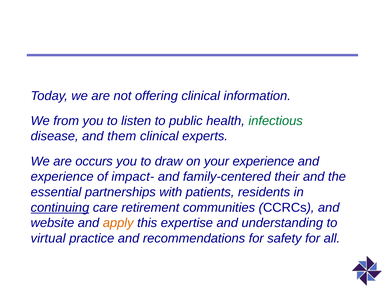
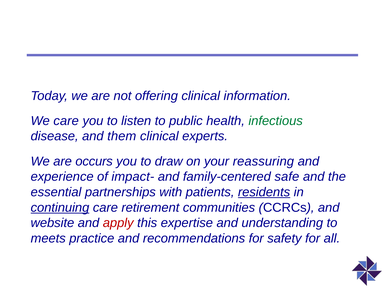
We from: from -> care (66, 121)
your experience: experience -> reassuring (263, 162)
their: their -> safe (287, 177)
residents underline: none -> present (264, 192)
apply colour: orange -> red (118, 223)
virtual: virtual -> meets (48, 239)
